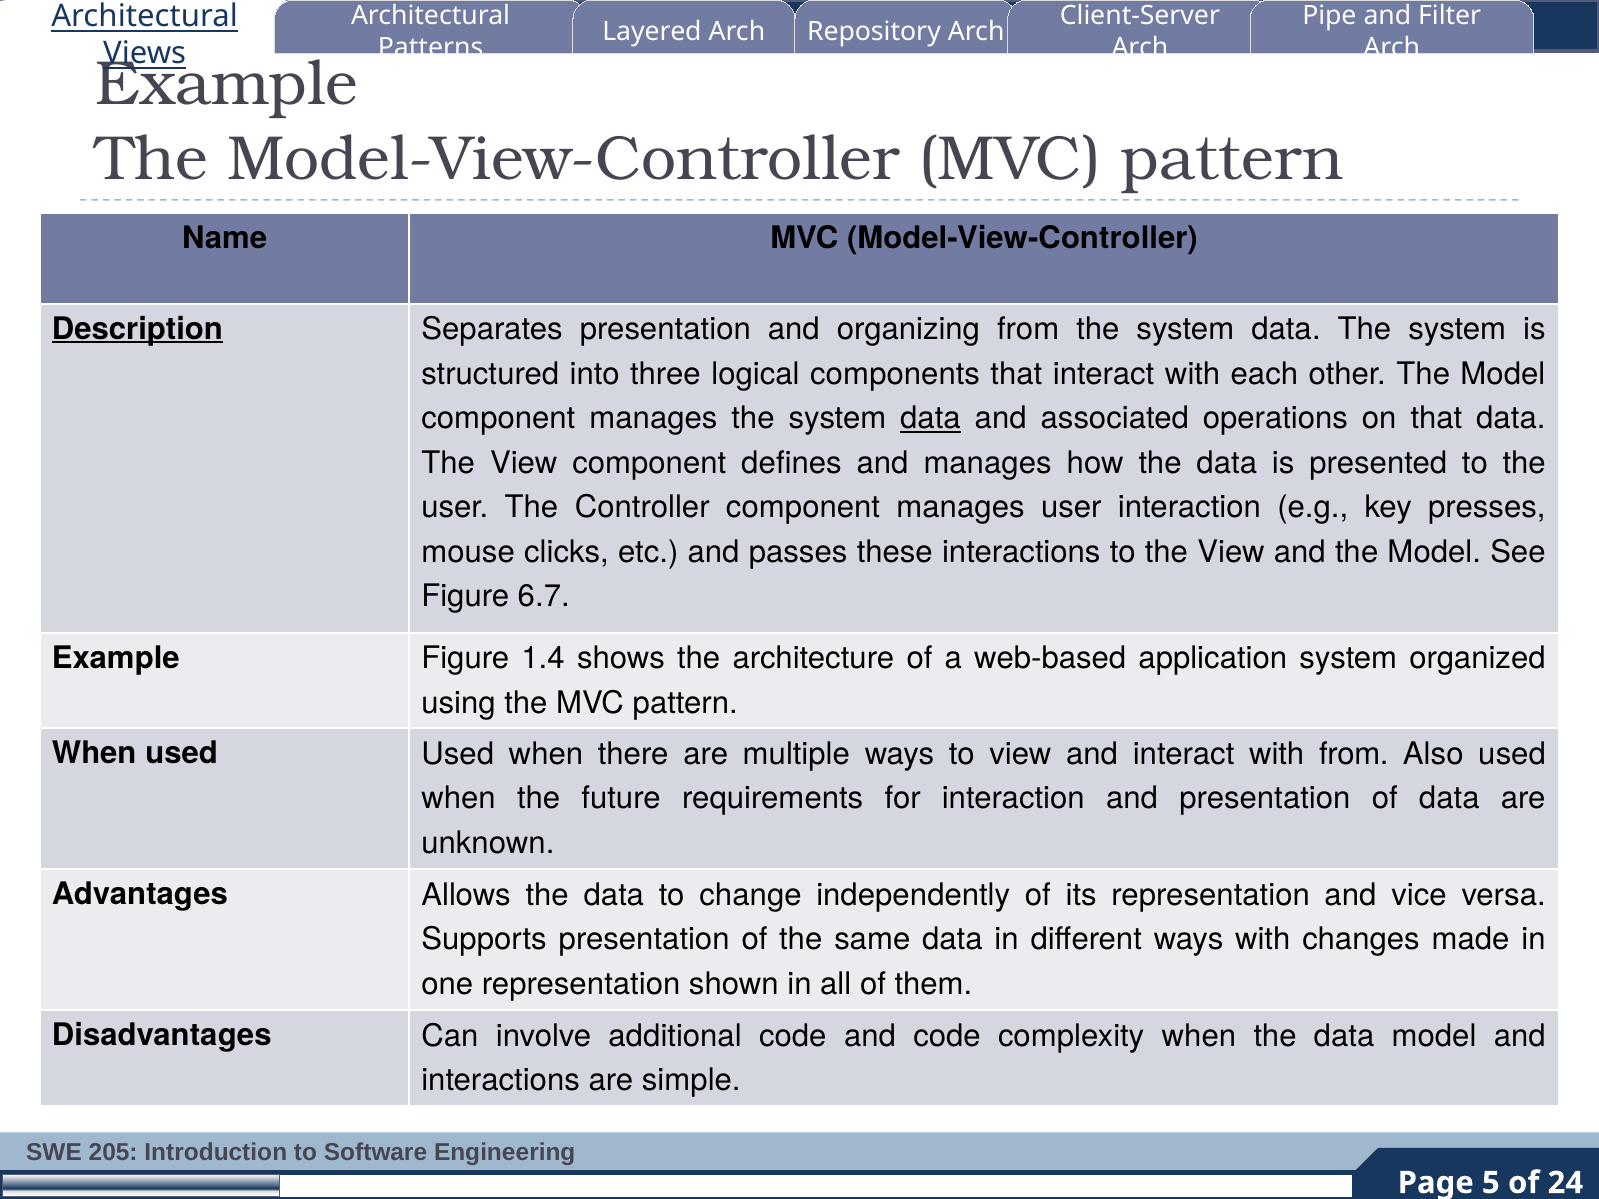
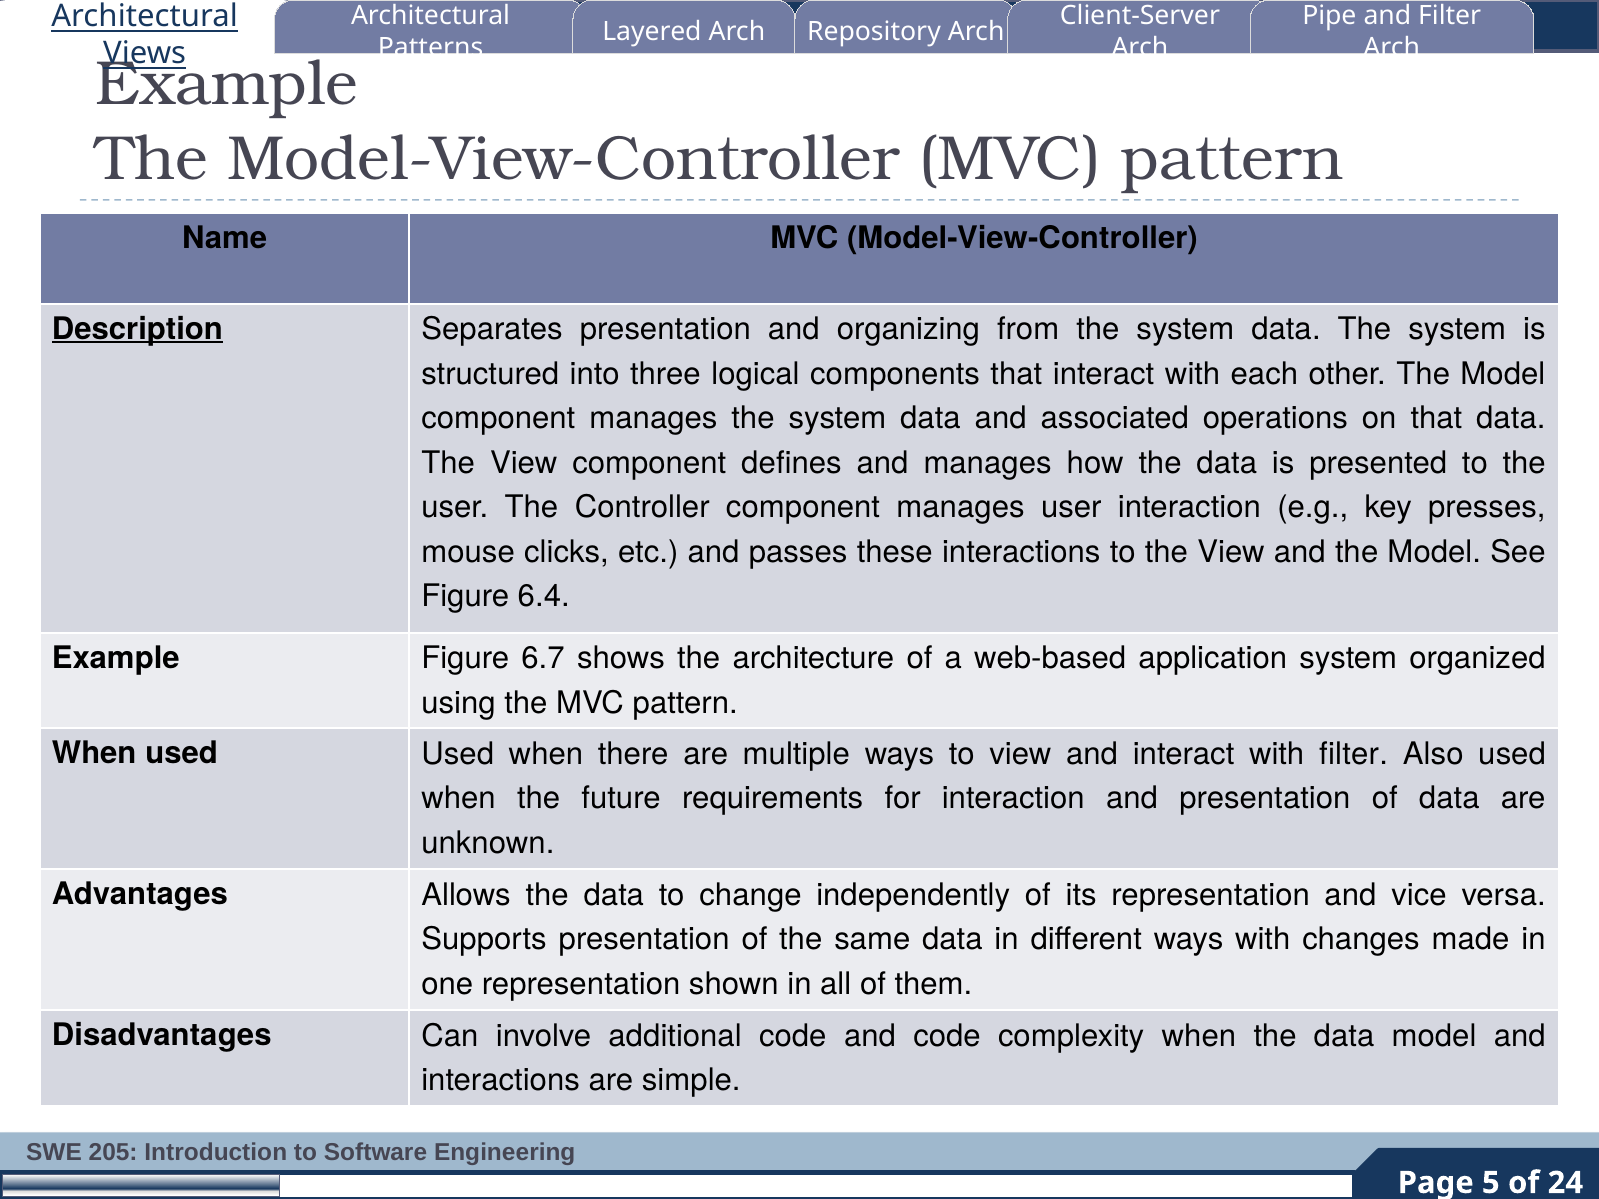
data underline: present -> none (930, 419)
6.7: 6.7 -> 6.4 (544, 597)
1.4: 1.4 -> 6.7 (543, 659)
with from: from -> filter (1354, 754)
